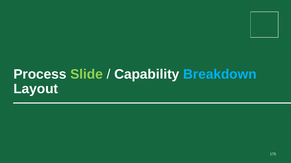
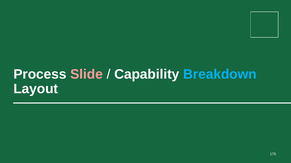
Slide colour: light green -> pink (87, 75)
